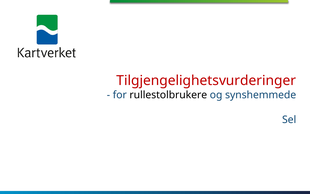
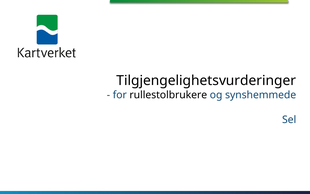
Tilgjengelighetsvurderinger colour: red -> black (206, 81)
